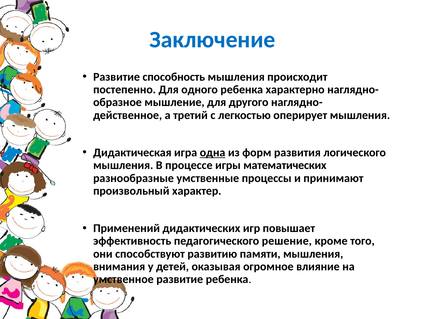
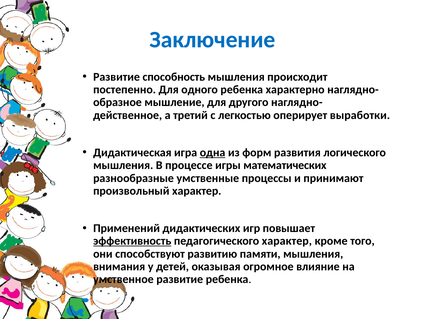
оперирует мышления: мышления -> выработки (360, 115)
эффективность underline: none -> present (132, 241)
педагогического решение: решение -> характер (287, 241)
